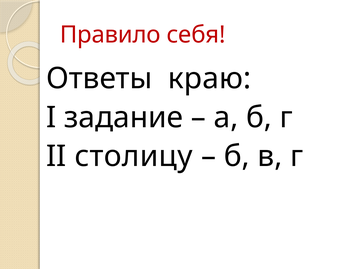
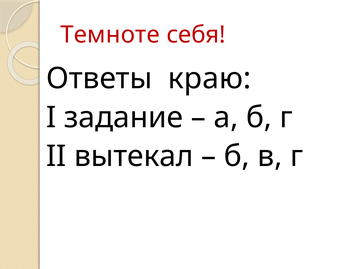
Правило: Правило -> Темноте (110, 35)
столицу: столицу -> вытекал (134, 156)
